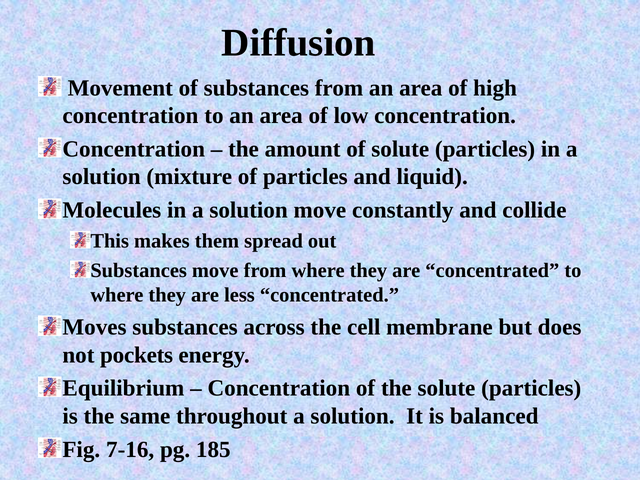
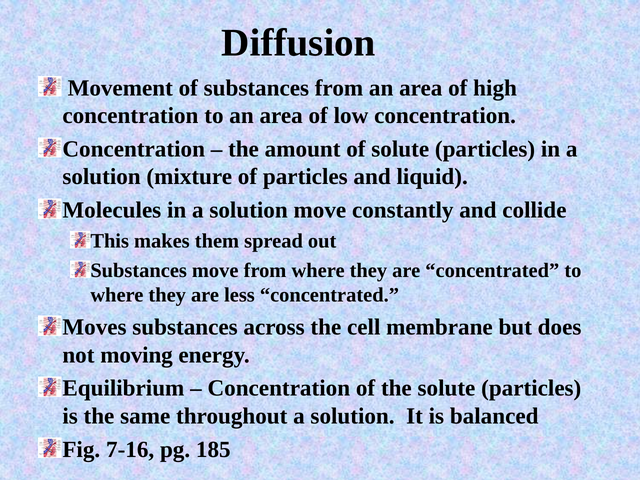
pockets: pockets -> moving (137, 355)
